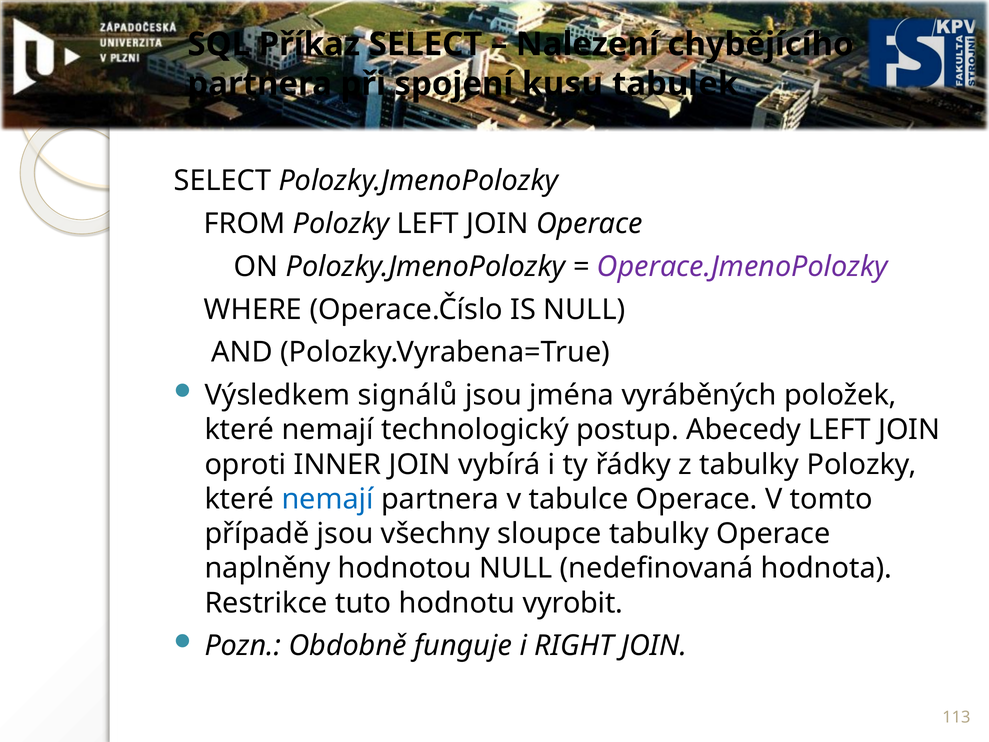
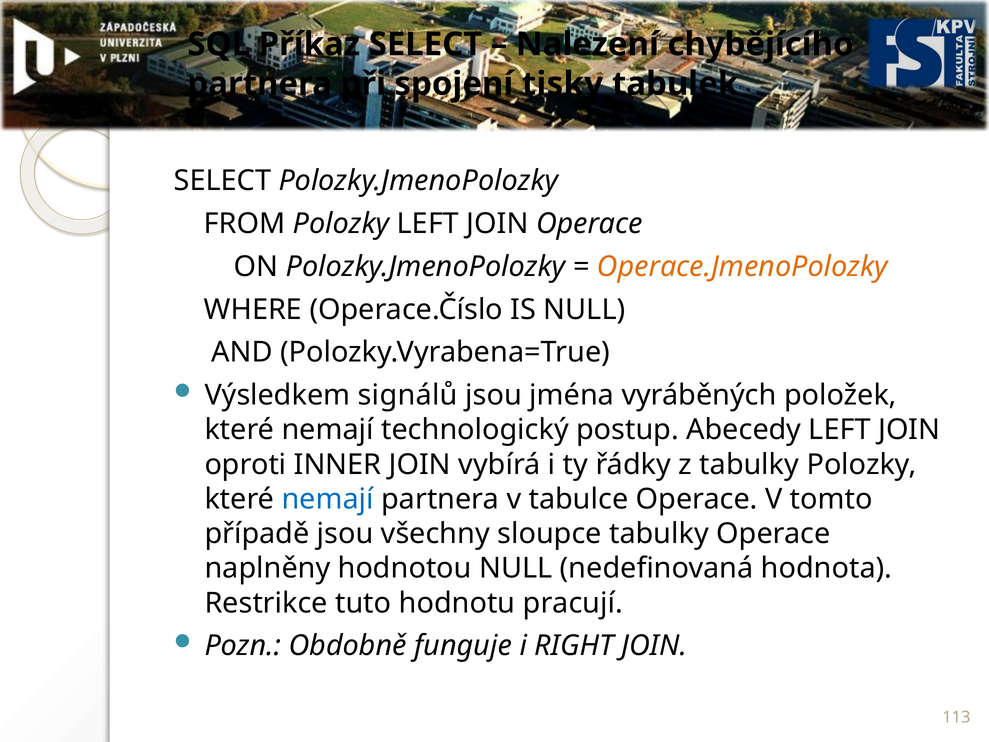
kusu: kusu -> tisky (562, 84)
Operace.JmenoPolozky colour: purple -> orange (742, 267)
vyrobit: vyrobit -> pracují (573, 603)
